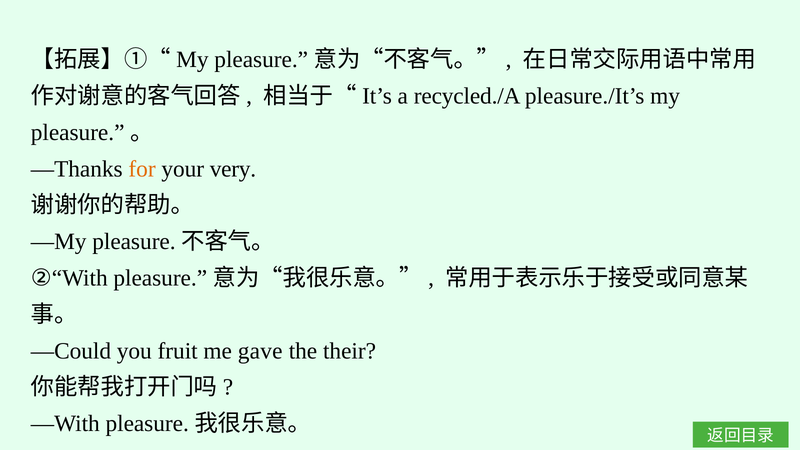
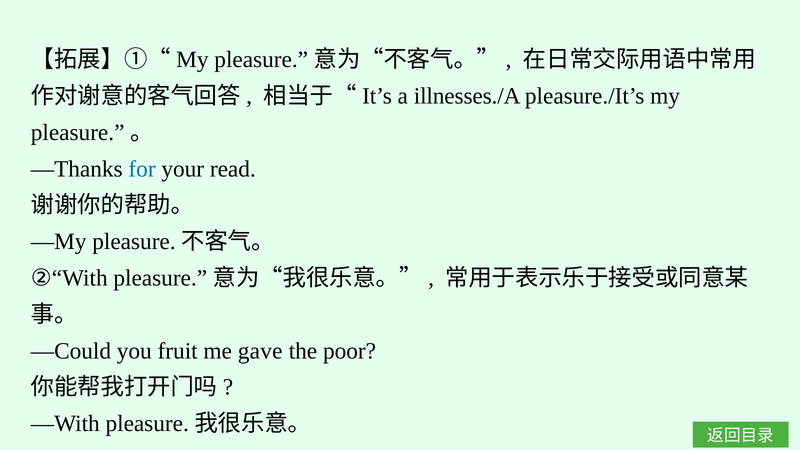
recycled./A: recycled./A -> illnesses./A (467, 96)
for colour: orange -> blue (142, 169)
very: very -> read (233, 169)
their: their -> poor (350, 351)
